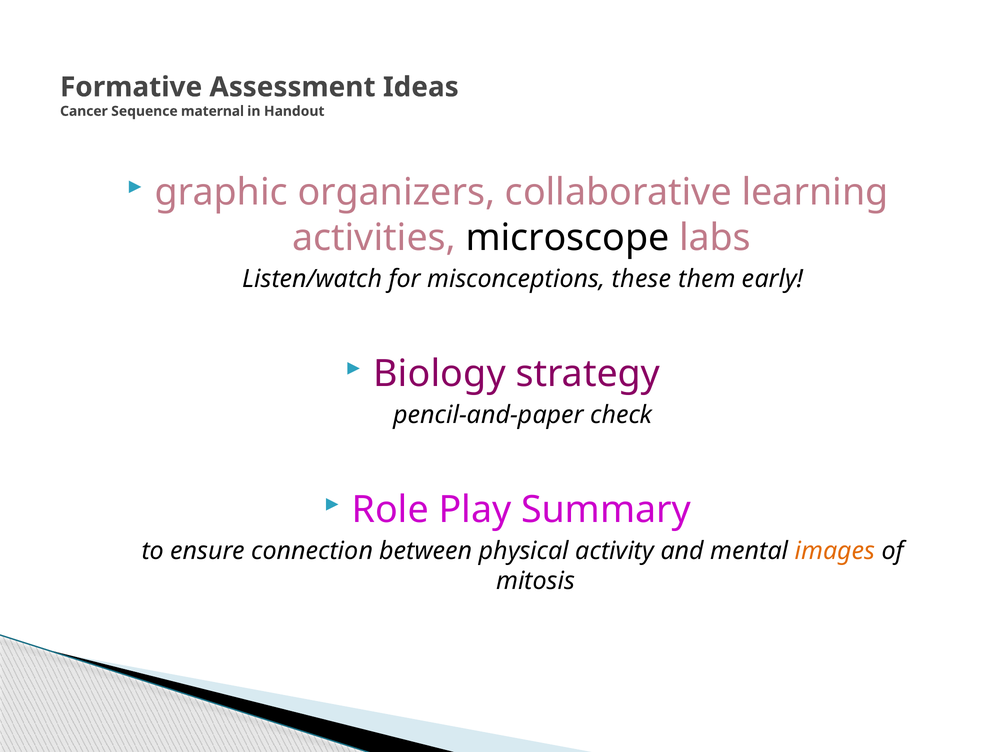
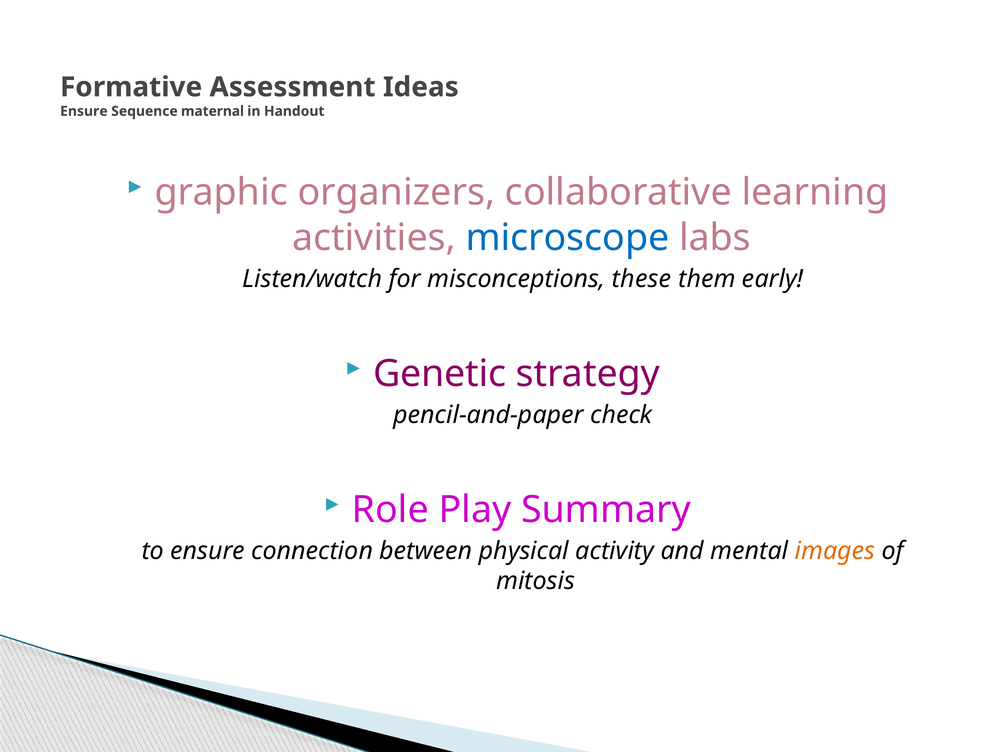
Cancer: Cancer -> Ensure (84, 111)
microscope colour: black -> blue (567, 238)
Biology: Biology -> Genetic (440, 374)
